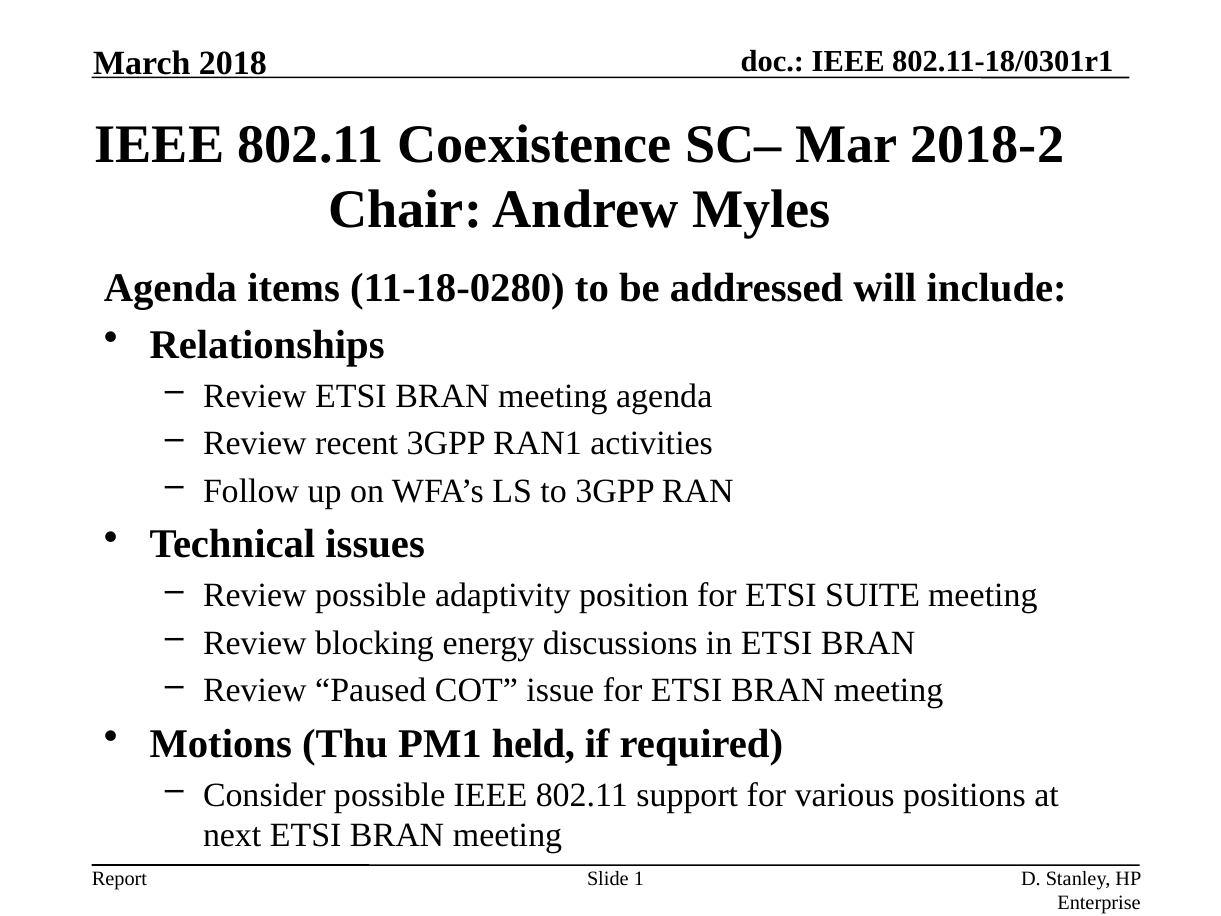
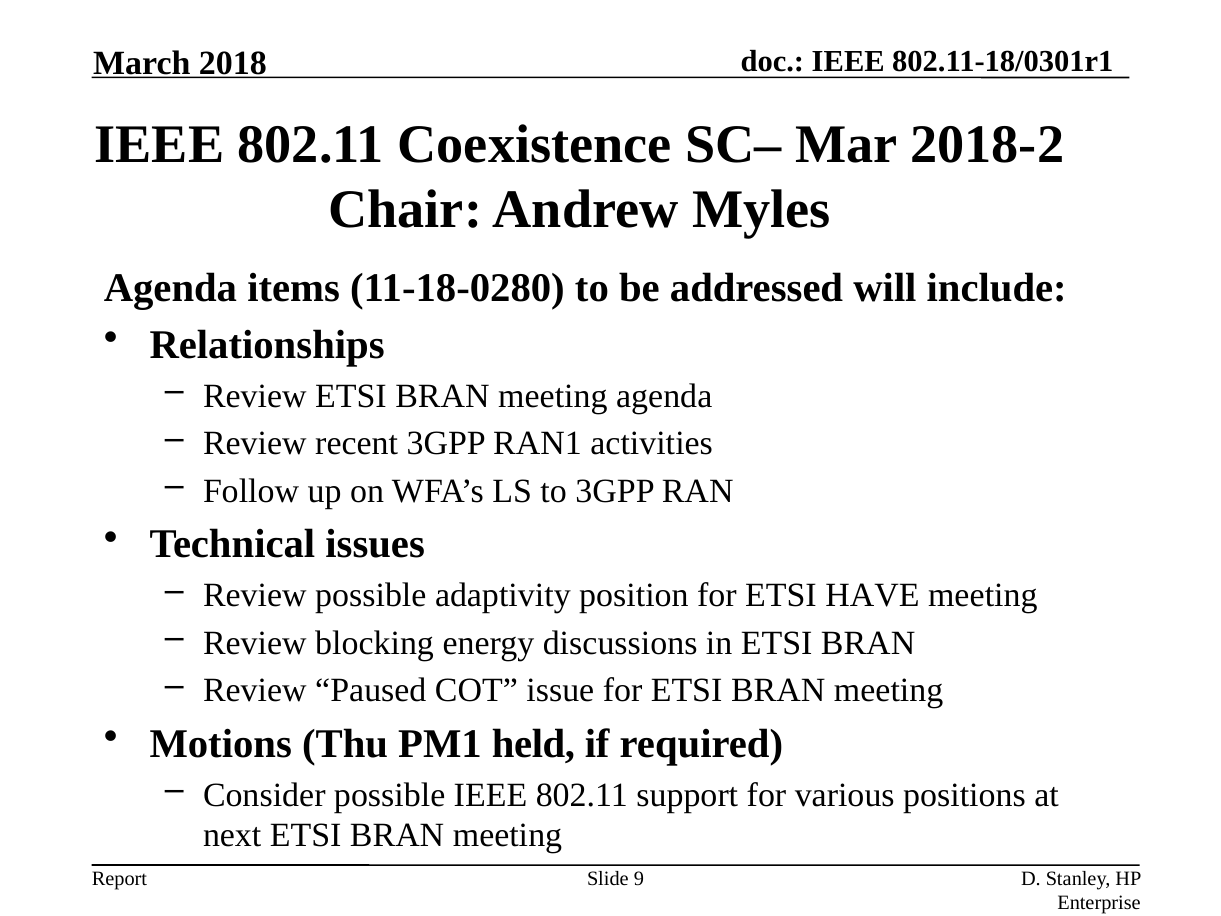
SUITE: SUITE -> HAVE (872, 595)
1: 1 -> 9 (639, 878)
